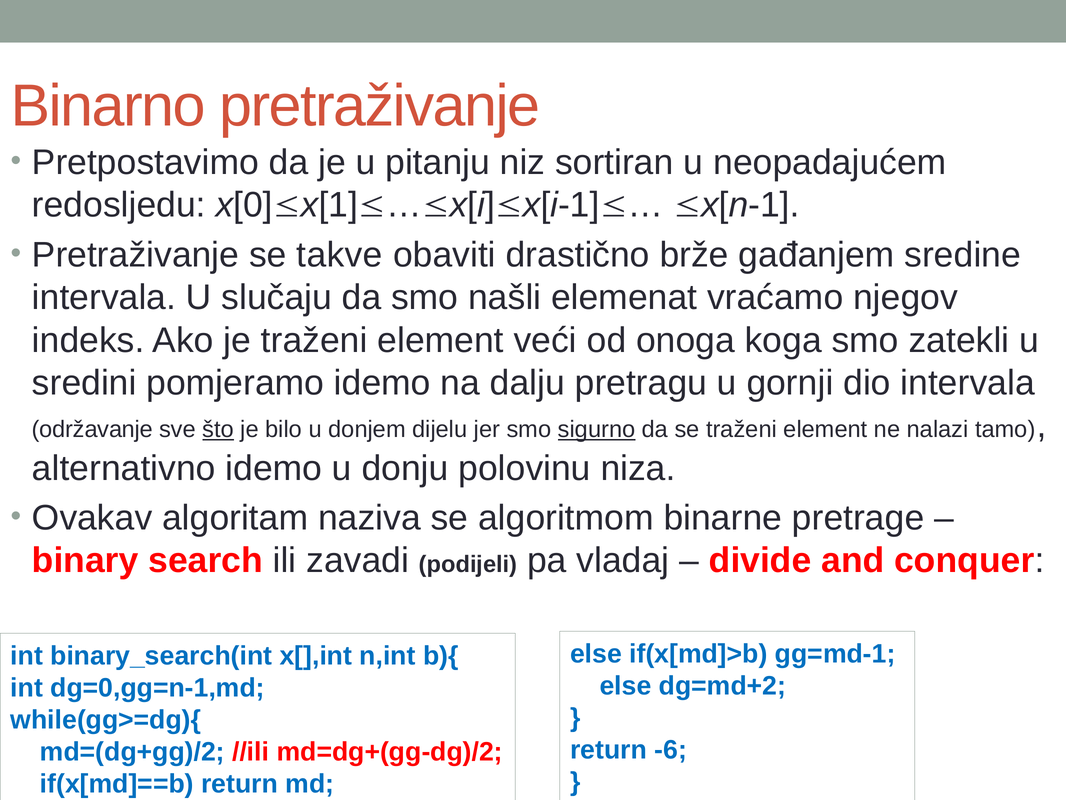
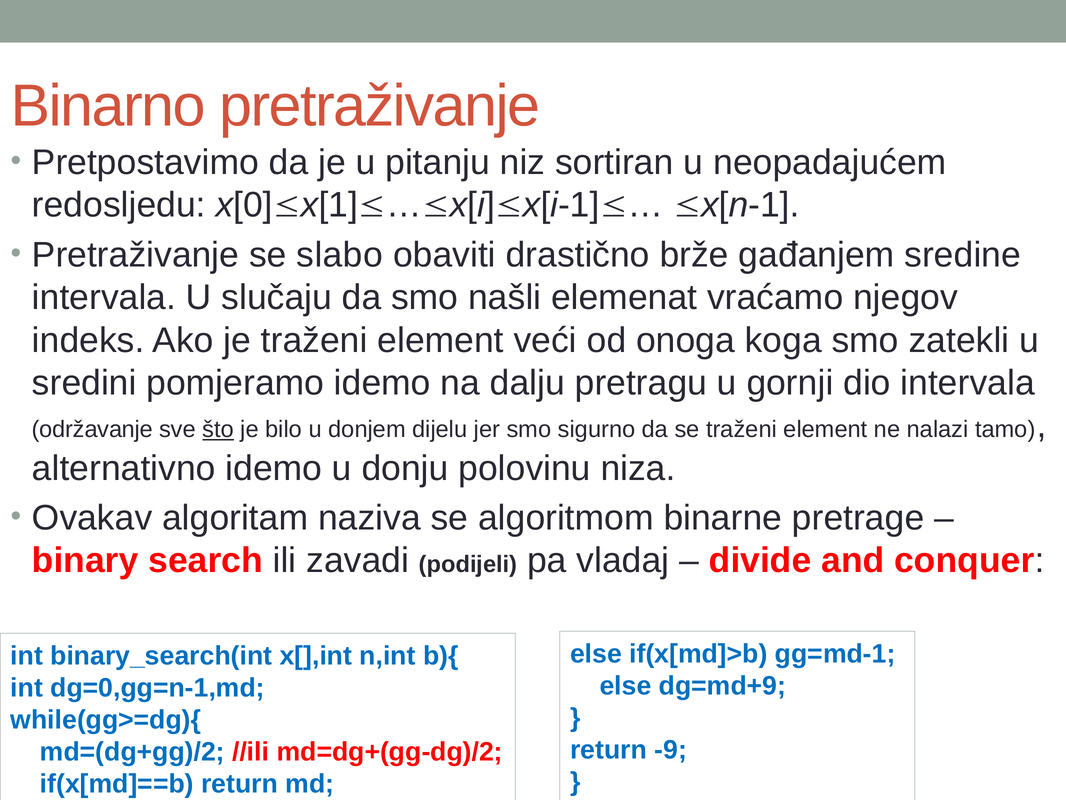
takve: takve -> slabo (340, 255)
sigurno underline: present -> none (597, 429)
dg=md+2: dg=md+2 -> dg=md+9 (722, 686)
-6: -6 -> -9 (671, 750)
